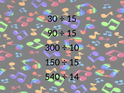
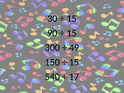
10: 10 -> 49 (74, 48)
14: 14 -> 17 (74, 77)
